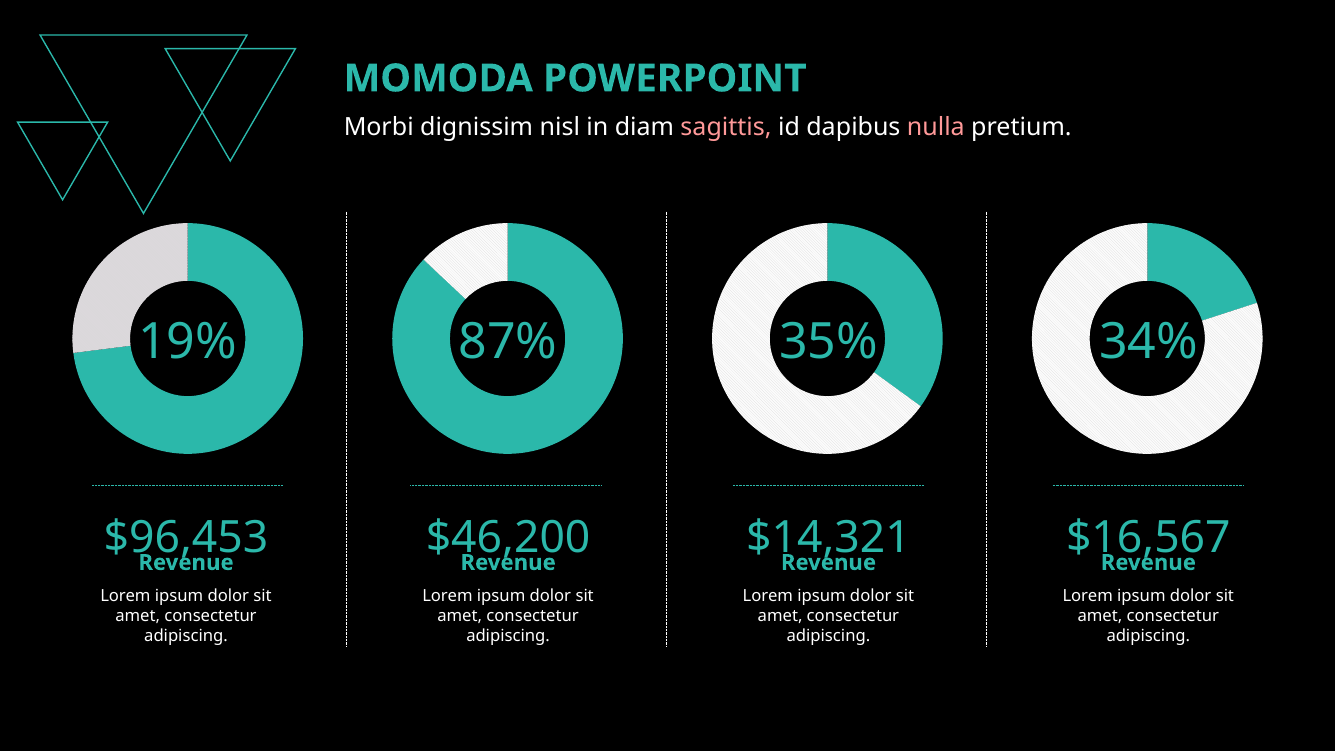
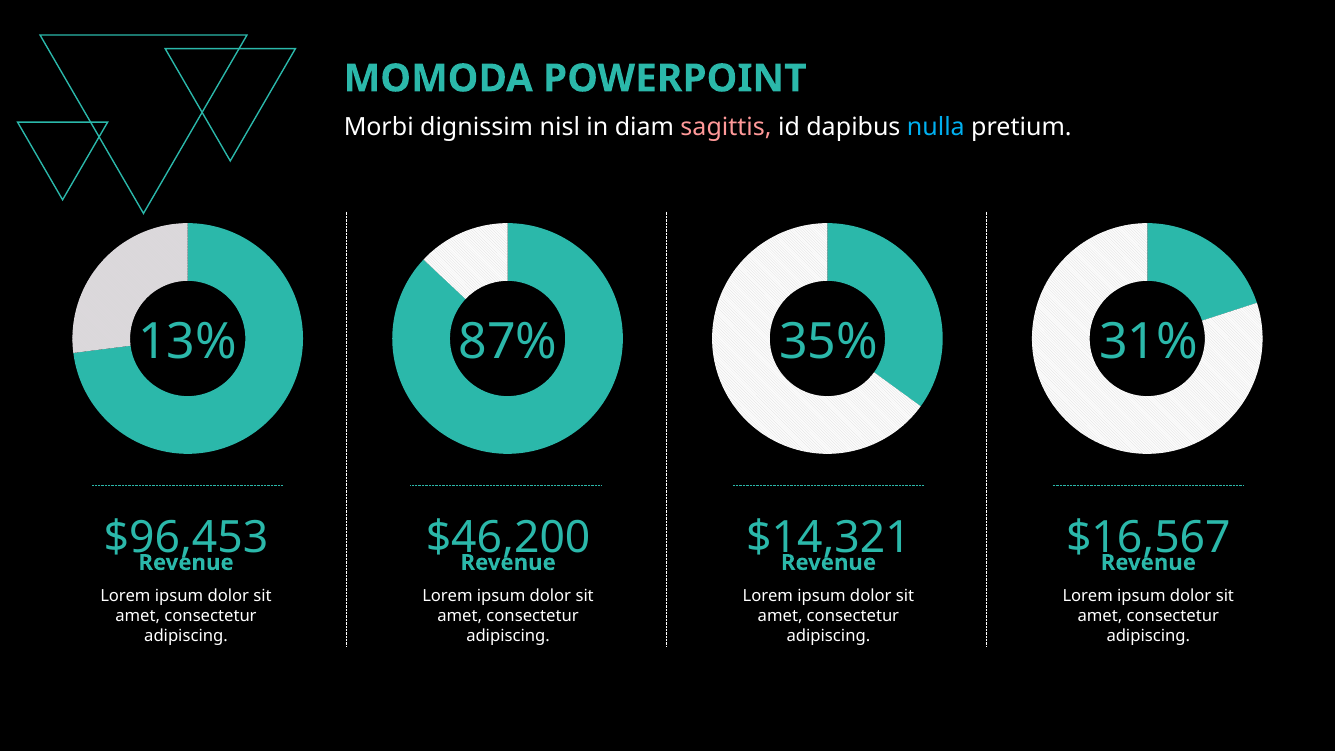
nulla colour: pink -> light blue (936, 127)
19%: 19% -> 13% (188, 342)
34%: 34% -> 31% (1148, 342)
